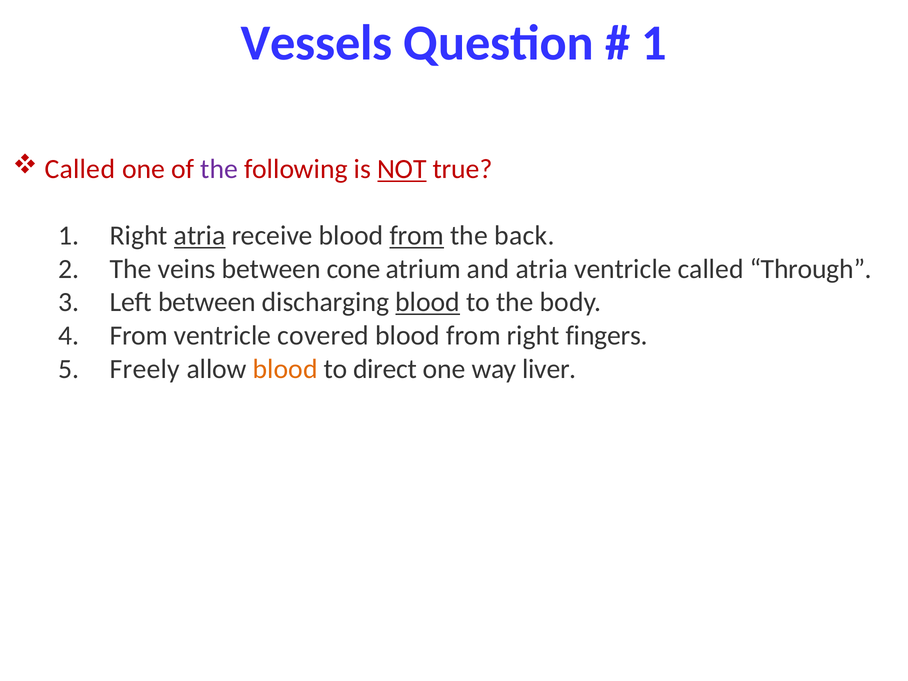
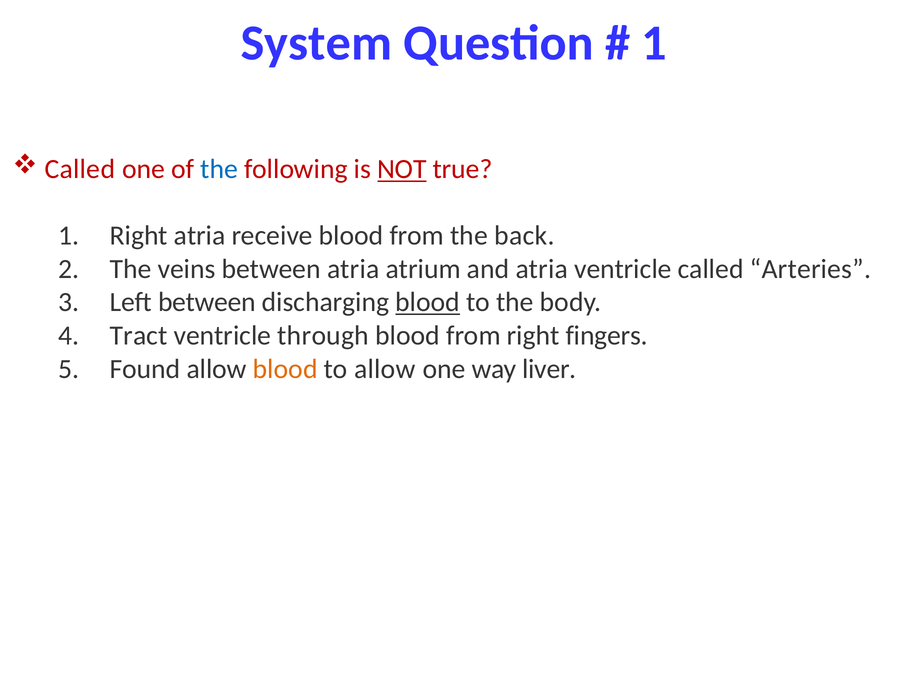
Vessels: Vessels -> System (316, 43)
the colour: purple -> blue (219, 169)
atria underline: present -> none (200, 236)
from underline: present -> none (417, 236)
between cone: cone -> atria (353, 269)
Through: Through -> Arteries (810, 269)
From: From -> Tract (139, 336)
covered: covered -> through (323, 336)
Freely: Freely -> Found (145, 369)
to direct: direct -> allow (385, 369)
